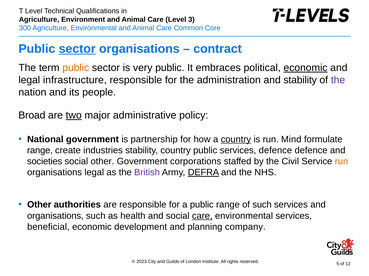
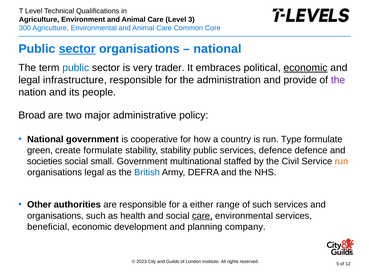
contract: contract -> national (217, 49)
public colour: orange -> blue (76, 68)
very public: public -> trader (170, 68)
and stability: stability -> provide (300, 80)
two underline: present -> none (74, 116)
partnership: partnership -> cooperative (154, 140)
country underline: present -> none (236, 140)
Mind: Mind -> Type (291, 140)
range: range -> green (40, 151)
create industries: industries -> formulate (103, 151)
stability country: country -> stability (176, 151)
social other: other -> small (102, 162)
corporations: corporations -> multinational (196, 162)
British colour: purple -> blue (147, 173)
DEFRA underline: present -> none (203, 173)
a public: public -> either (202, 205)
